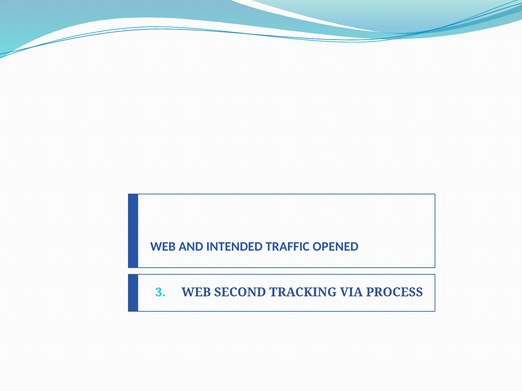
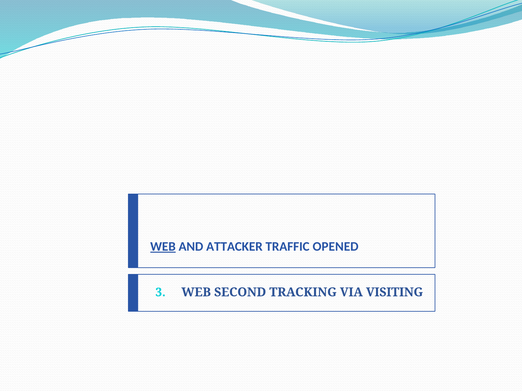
WEB underline: none -> present (163, 247)
INTENDED: INTENDED -> ATTACKER (234, 247)
PROCESS: PROCESS -> VISITING (395, 293)
